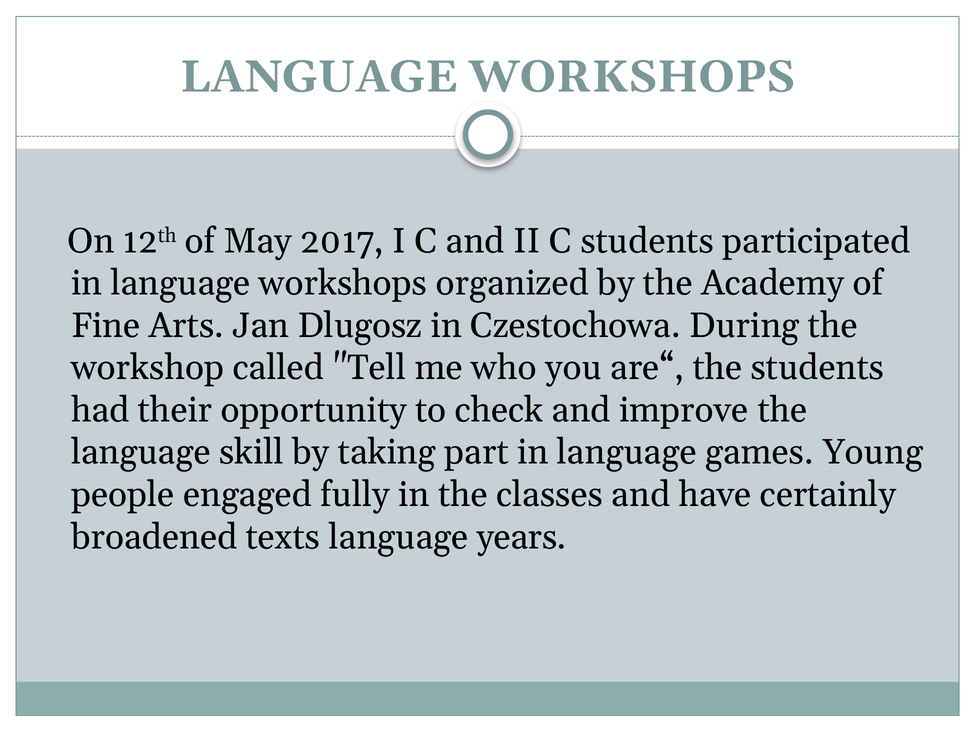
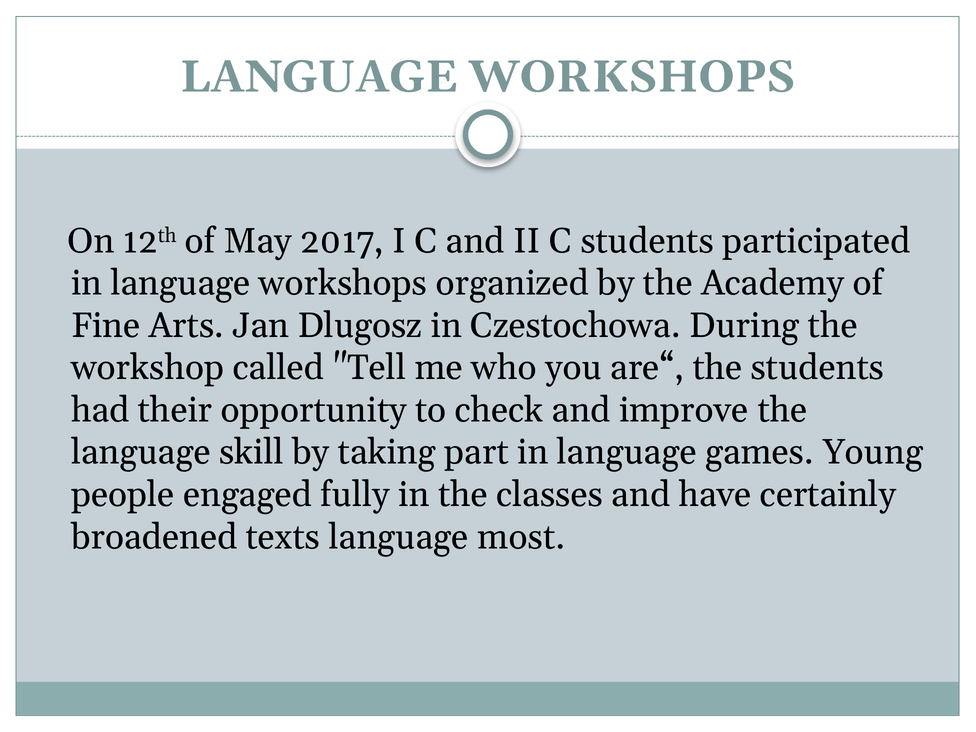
years: years -> most (521, 537)
